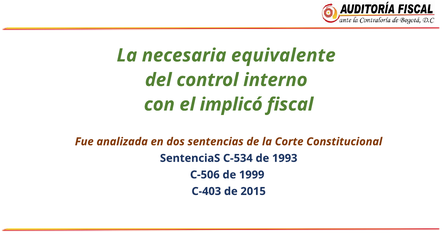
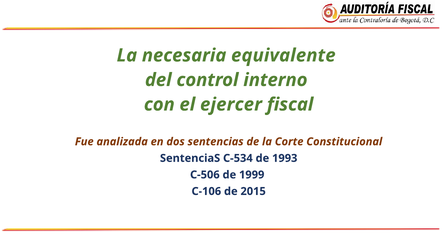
implicó: implicó -> ejercer (231, 105)
C-403: C-403 -> C-106 (206, 191)
